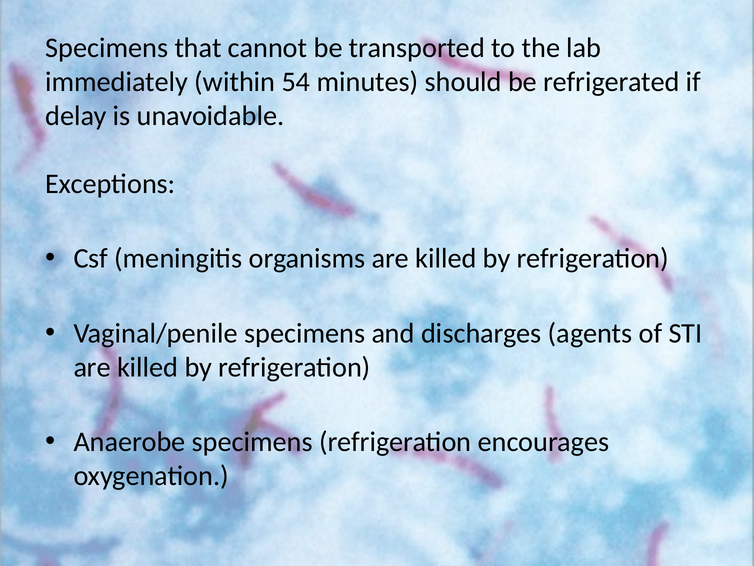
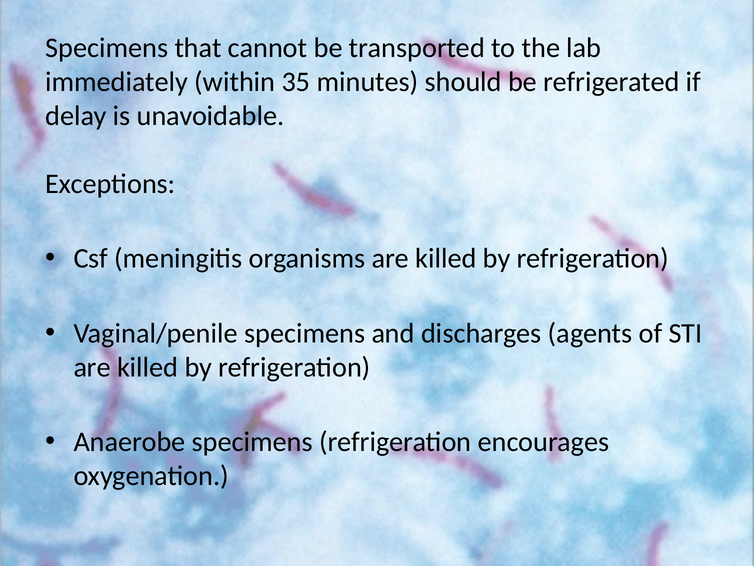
54: 54 -> 35 (296, 82)
